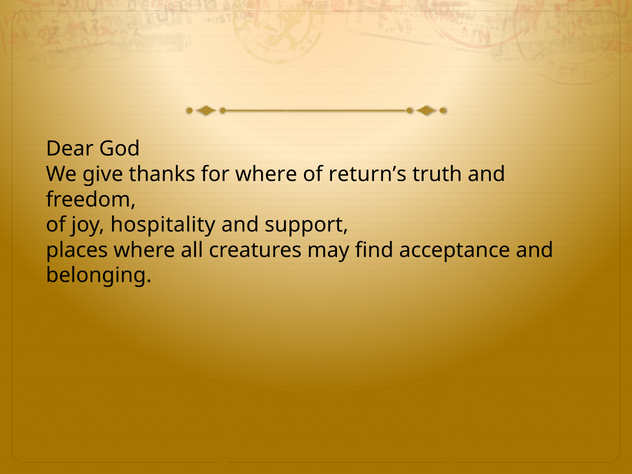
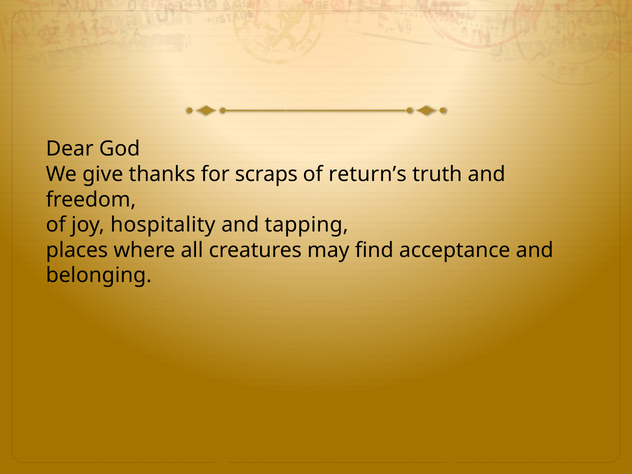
for where: where -> scraps (266, 174)
support: support -> tapping (307, 225)
